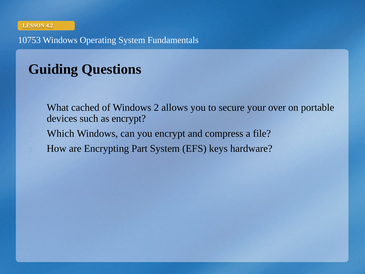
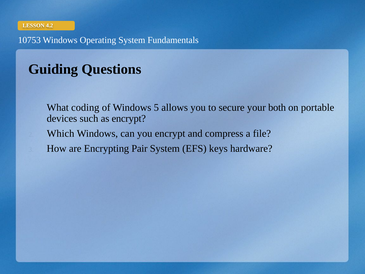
cached: cached -> coding (85, 107)
Windows 2: 2 -> 5 (156, 107)
over: over -> both (277, 107)
Part: Part -> Pair (139, 148)
